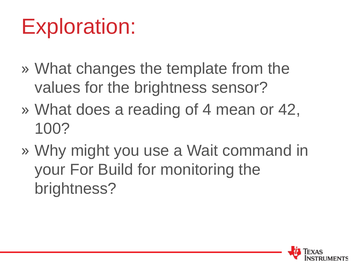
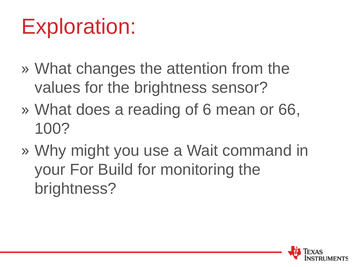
template: template -> attention (197, 69)
4: 4 -> 6 (207, 110)
42: 42 -> 66 (289, 110)
